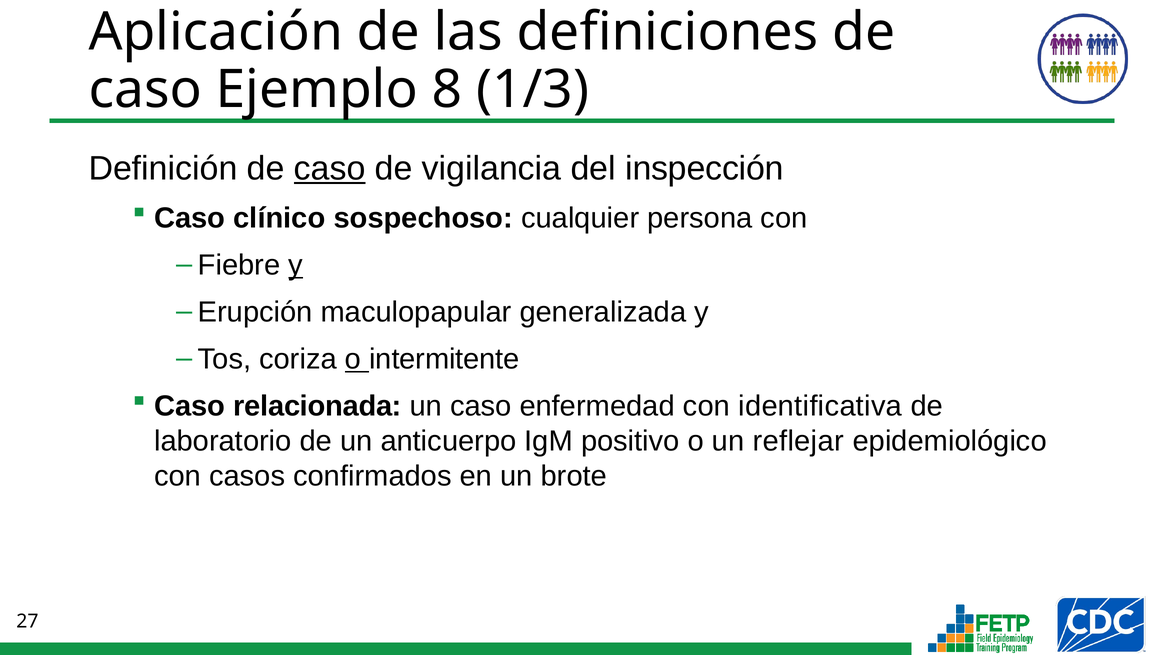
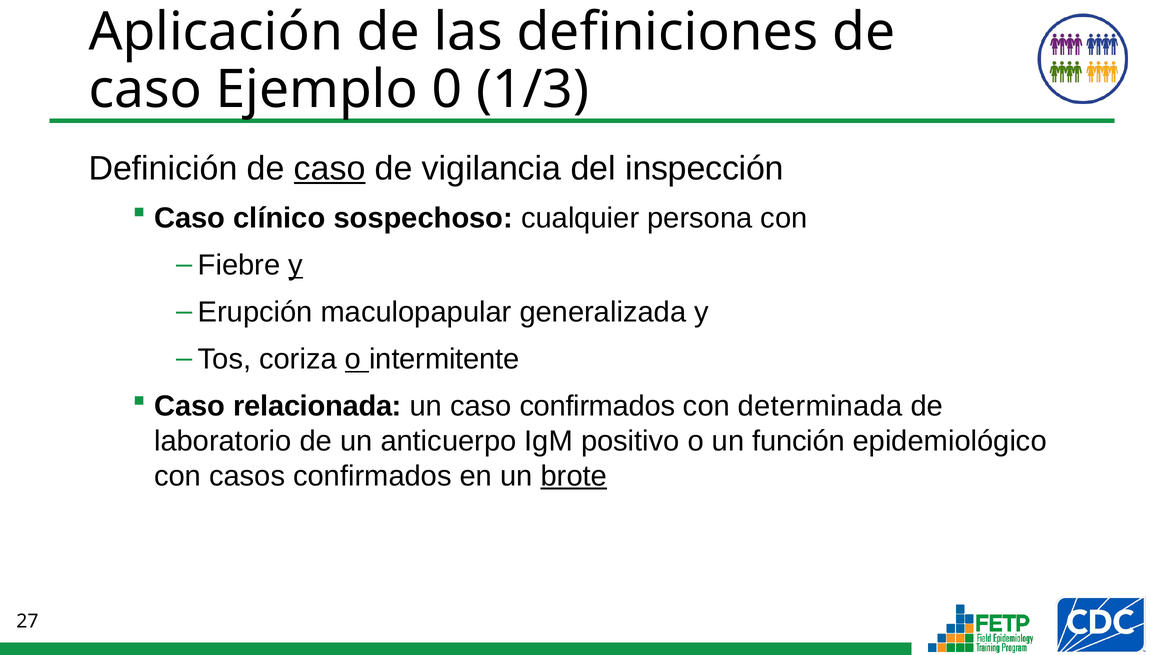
8: 8 -> 0 (447, 90)
caso enfermedad: enfermedad -> confirmados (597, 406)
identificativa: identificativa -> determinada (820, 406)
reflejar: reflejar -> función (799, 441)
brote underline: none -> present (574, 476)
